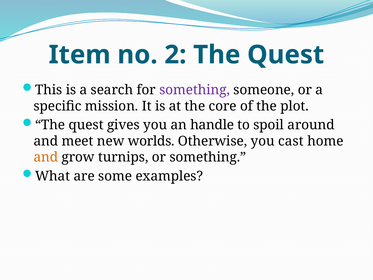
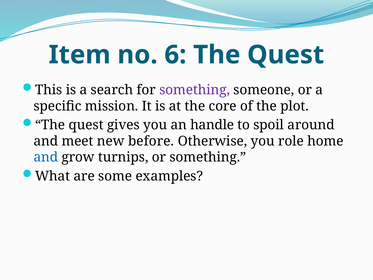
2: 2 -> 6 (175, 55)
worlds: worlds -> before (151, 141)
cast: cast -> role (291, 141)
and colour: orange -> blue (46, 157)
